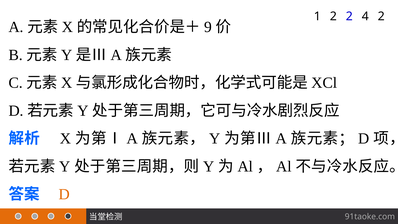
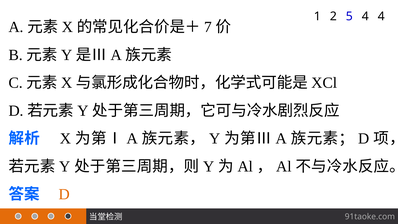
2 2: 2 -> 5 (349, 16)
4 2: 2 -> 4 (381, 16)
9: 9 -> 7 (208, 27)
